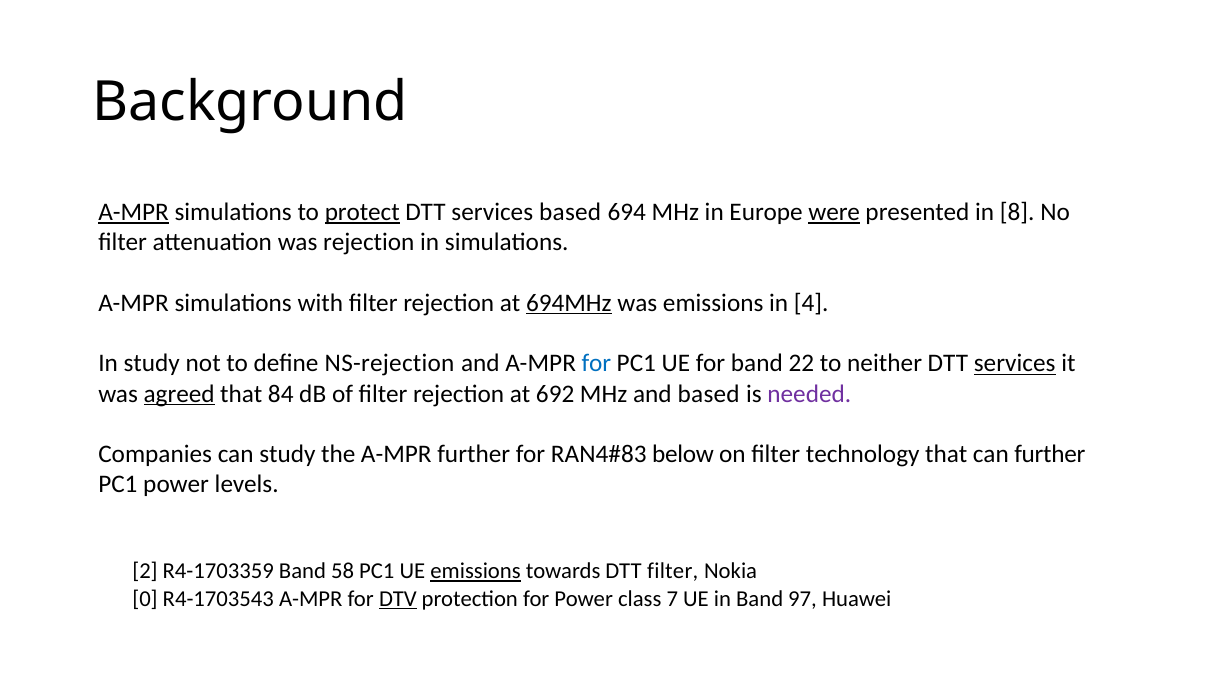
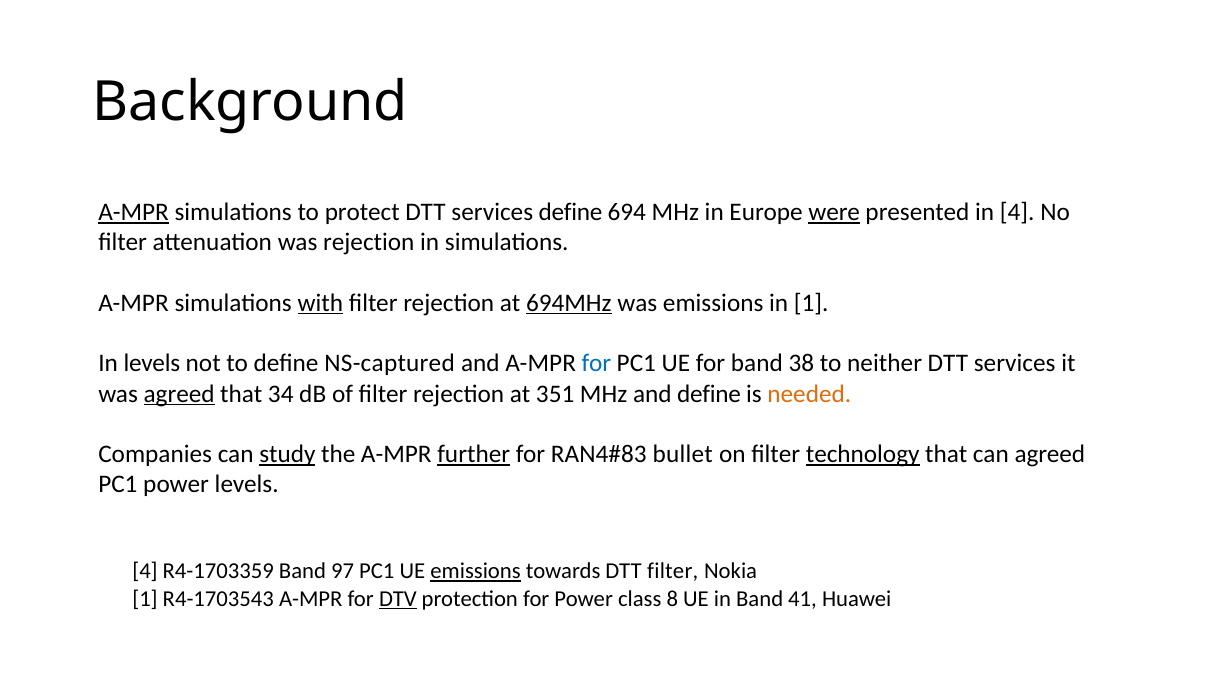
protect underline: present -> none (362, 212)
services based: based -> define (570, 212)
in 8: 8 -> 4 (1017, 212)
with underline: none -> present (320, 303)
in 4: 4 -> 1 (811, 303)
In study: study -> levels (152, 364)
NS-rejection: NS-rejection -> NS-captured (390, 364)
22: 22 -> 38 (801, 364)
services underline: present -> none (1015, 364)
84: 84 -> 34 (281, 394)
692: 692 -> 351 (555, 394)
and based: based -> define (709, 394)
needed colour: purple -> orange (809, 394)
study underline: none -> present (287, 454)
further underline: none -> present (474, 454)
below: below -> bullet (683, 454)
technology underline: none -> present (863, 454)
can further: further -> agreed (1050, 454)
2: 2 -> 4 (145, 571)
58: 58 -> 97 (343, 571)
0: 0 -> 1 (145, 599)
7: 7 -> 8 (672, 599)
97: 97 -> 41 (803, 599)
